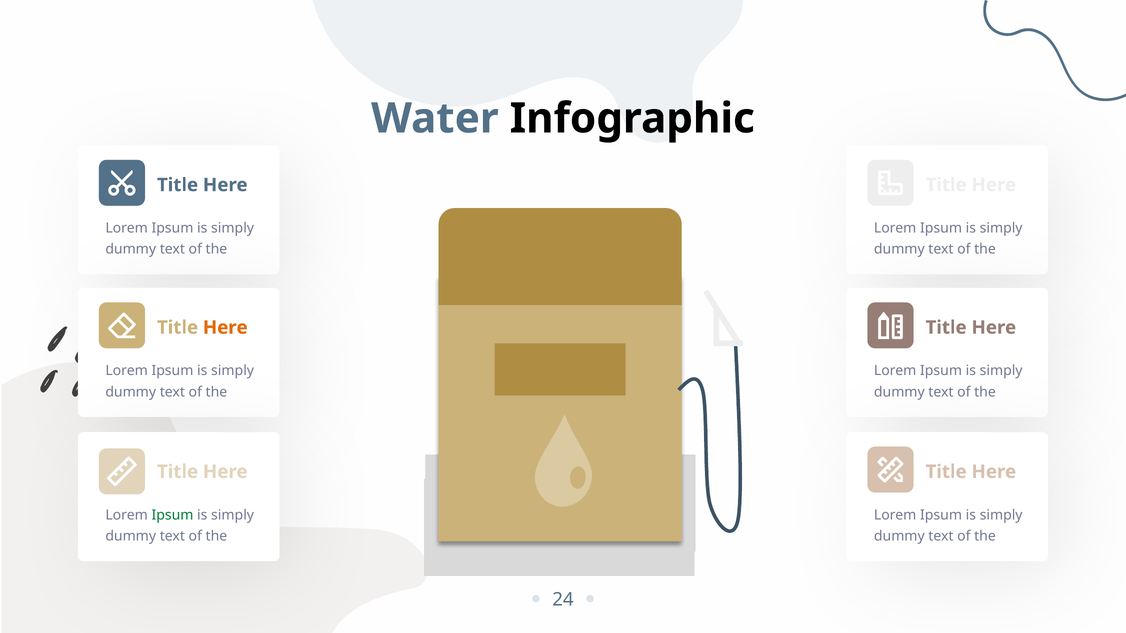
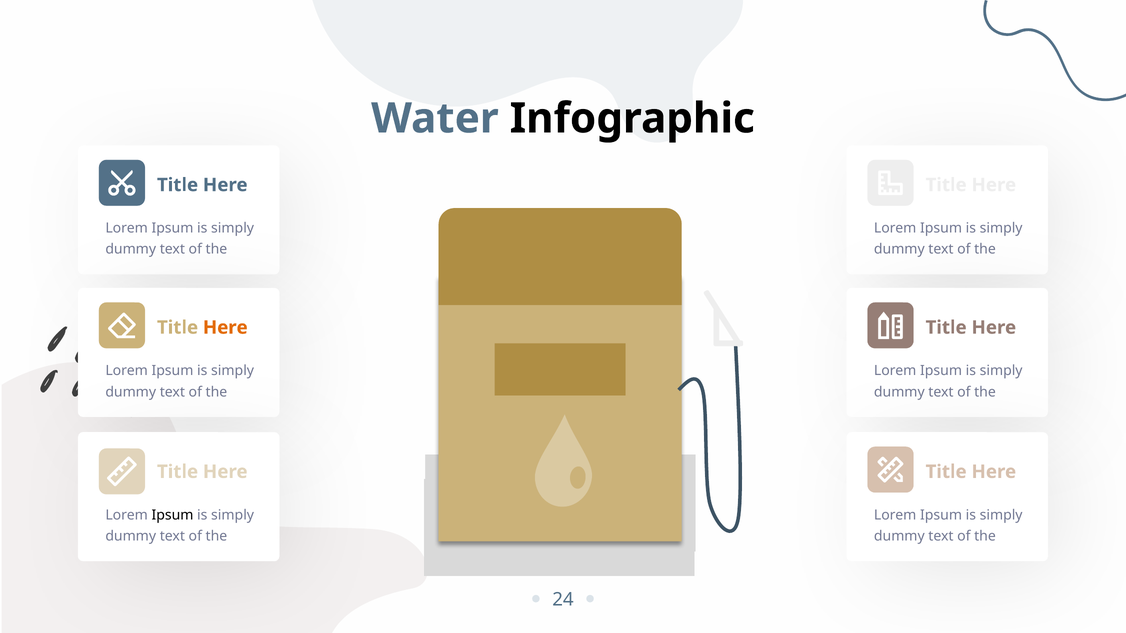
Ipsum colour: green -> black (172, 515)
